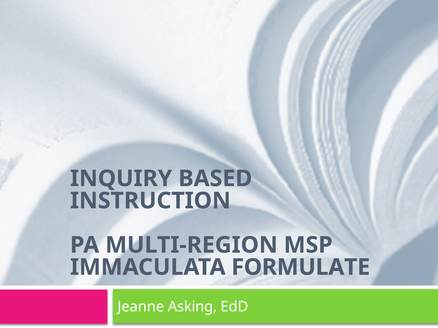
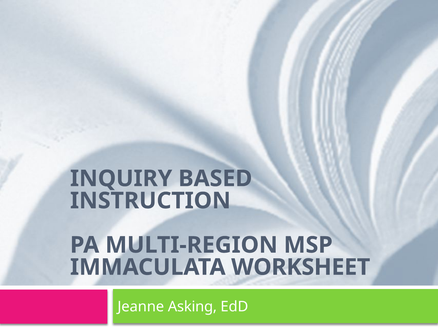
FORMULATE: FORMULATE -> WORKSHEET (301, 268)
